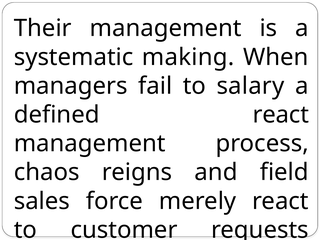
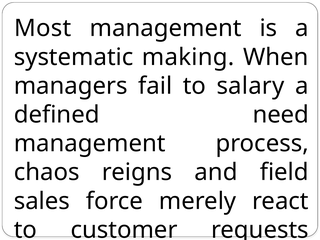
Their: Their -> Most (43, 28)
defined react: react -> need (281, 115)
